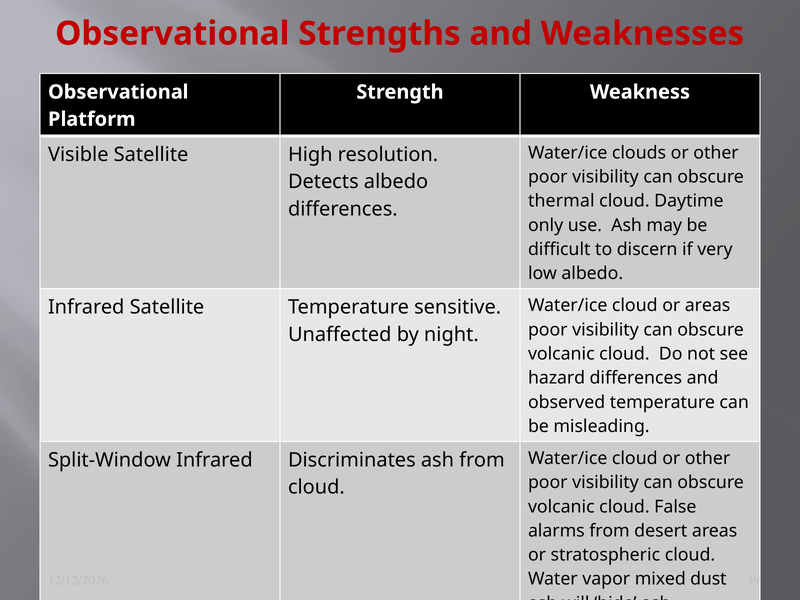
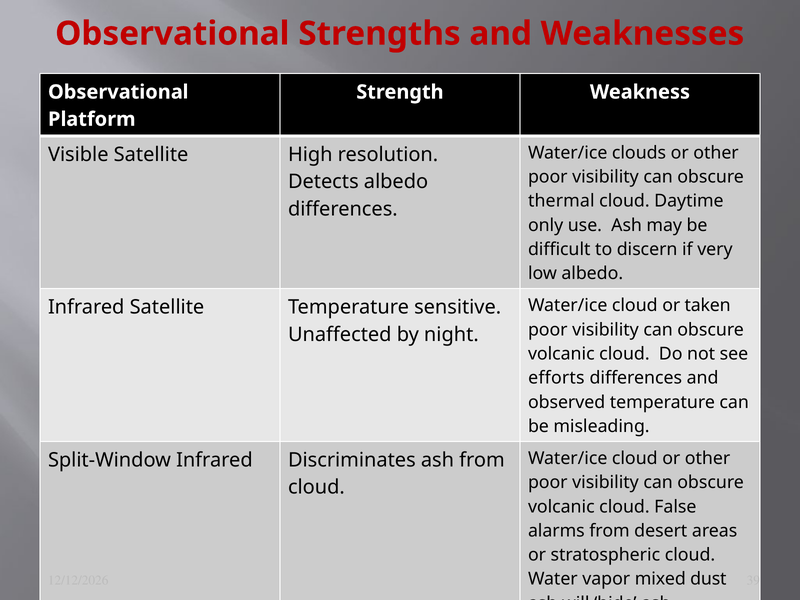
or areas: areas -> taken (708, 306)
hazard: hazard -> efforts (556, 378)
